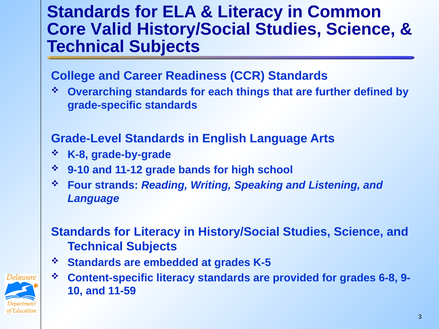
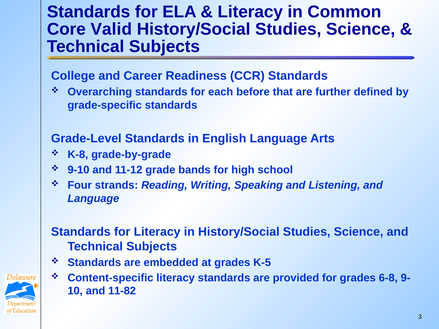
things: things -> before (253, 92)
11-59: 11-59 -> 11-82 (122, 291)
